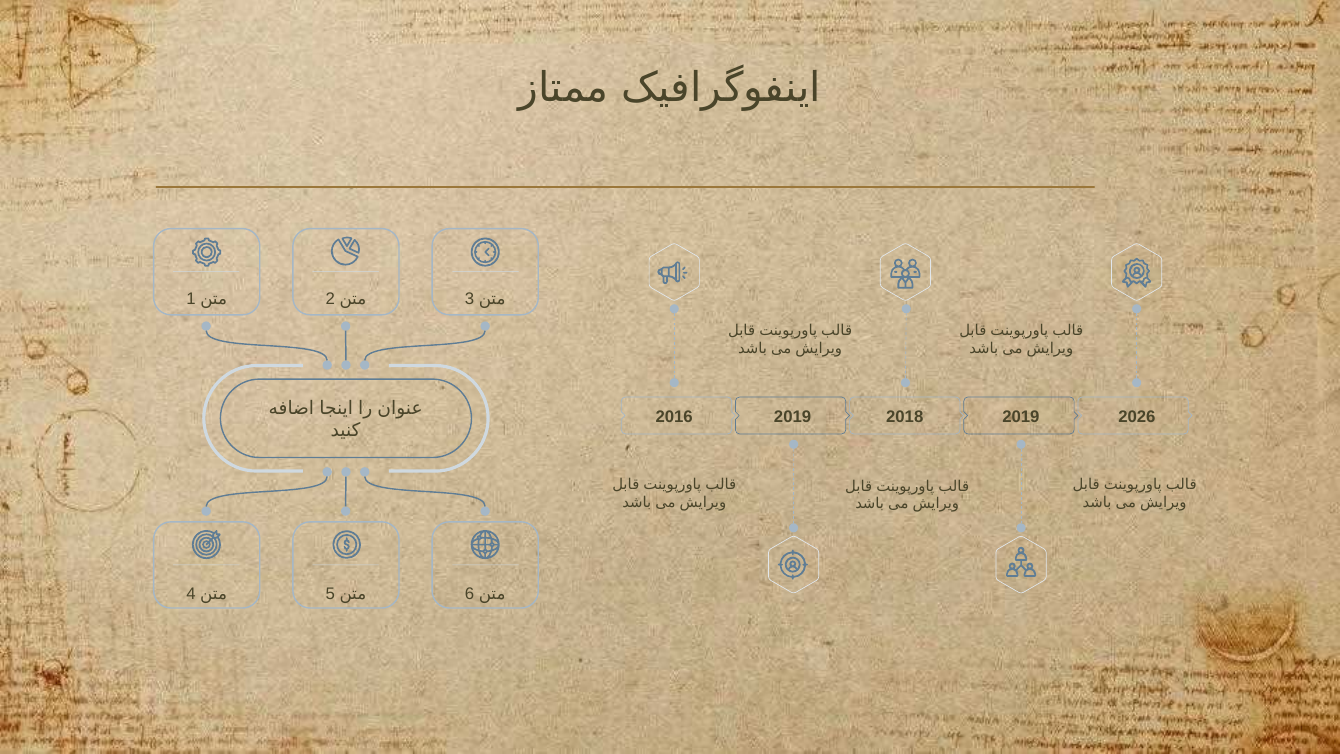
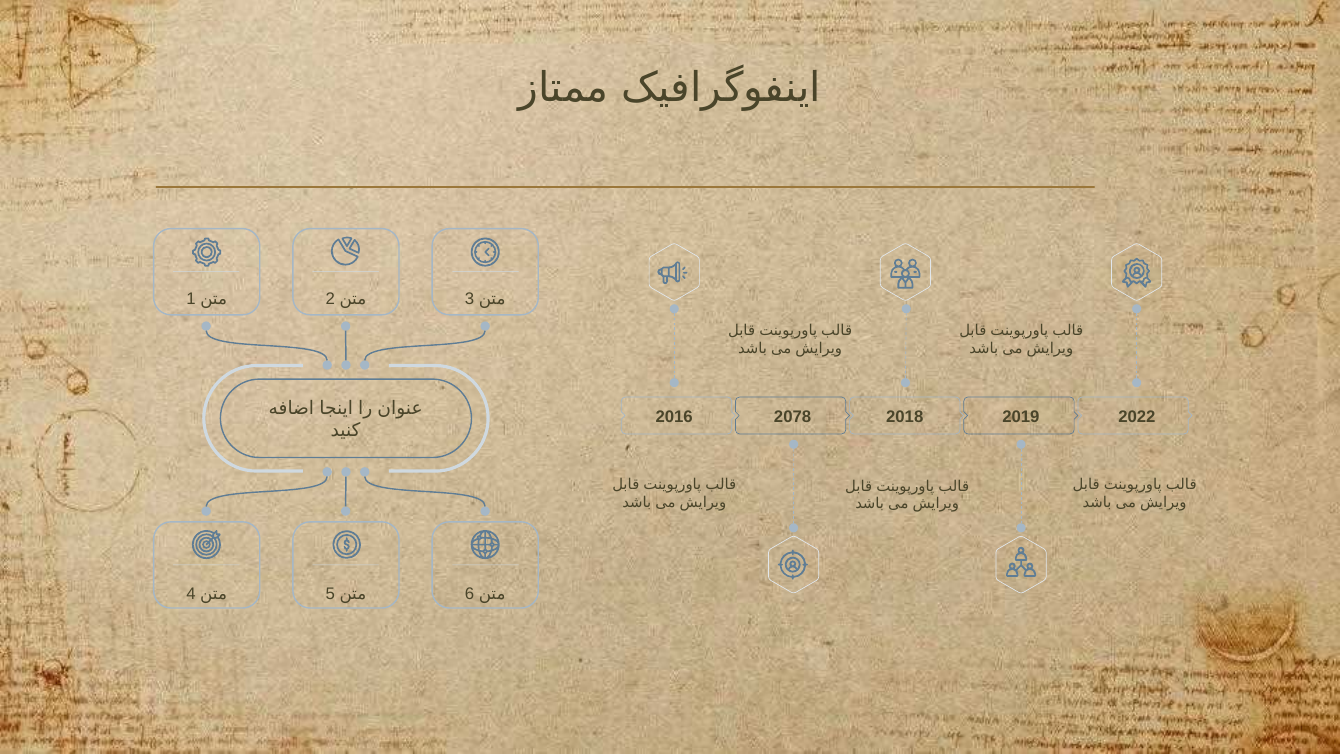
2016 2019: 2019 -> 2078 (793, 417)
2026: 2026 -> 2022 (1137, 417)
